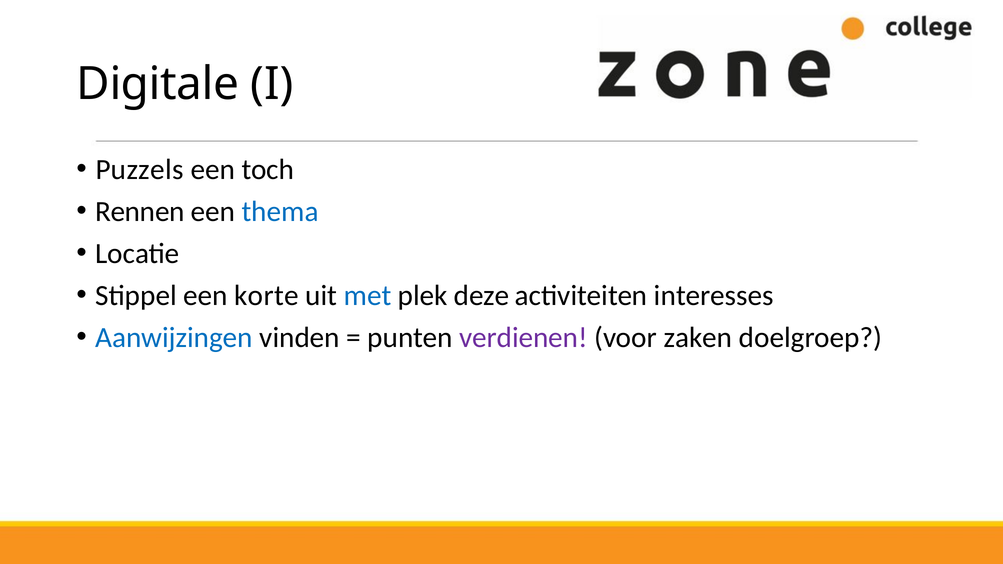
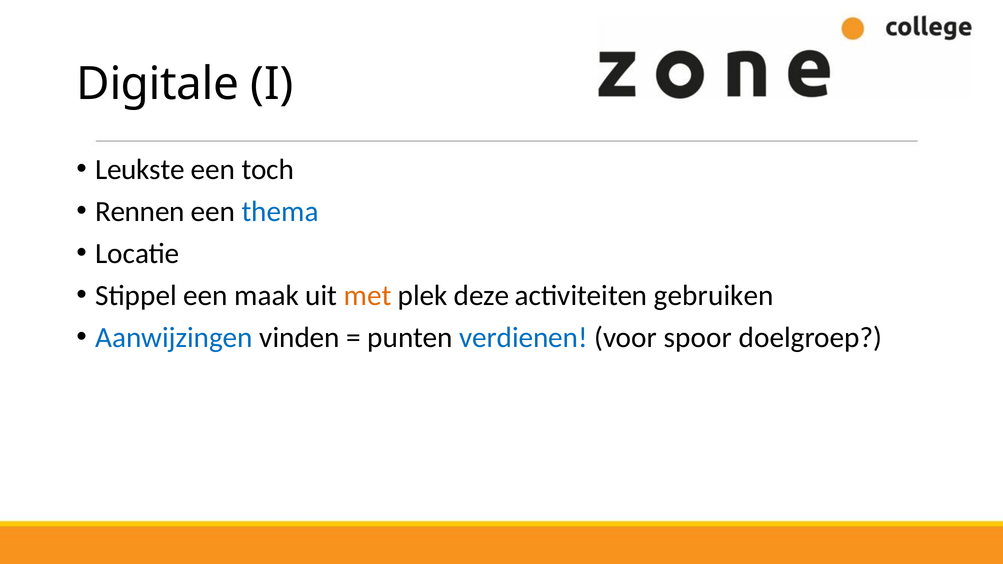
Puzzels: Puzzels -> Leukste (140, 170)
korte: korte -> maak (267, 296)
met colour: blue -> orange (368, 296)
interesses: interesses -> gebruiken (714, 296)
verdienen colour: purple -> blue (523, 338)
zaken: zaken -> spoor (698, 338)
